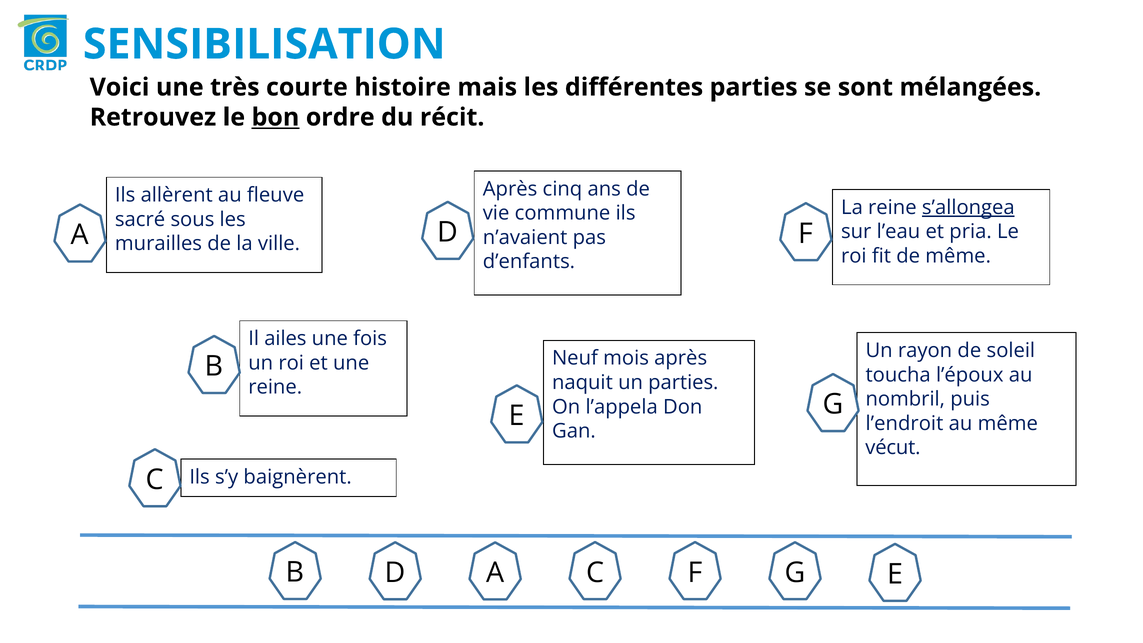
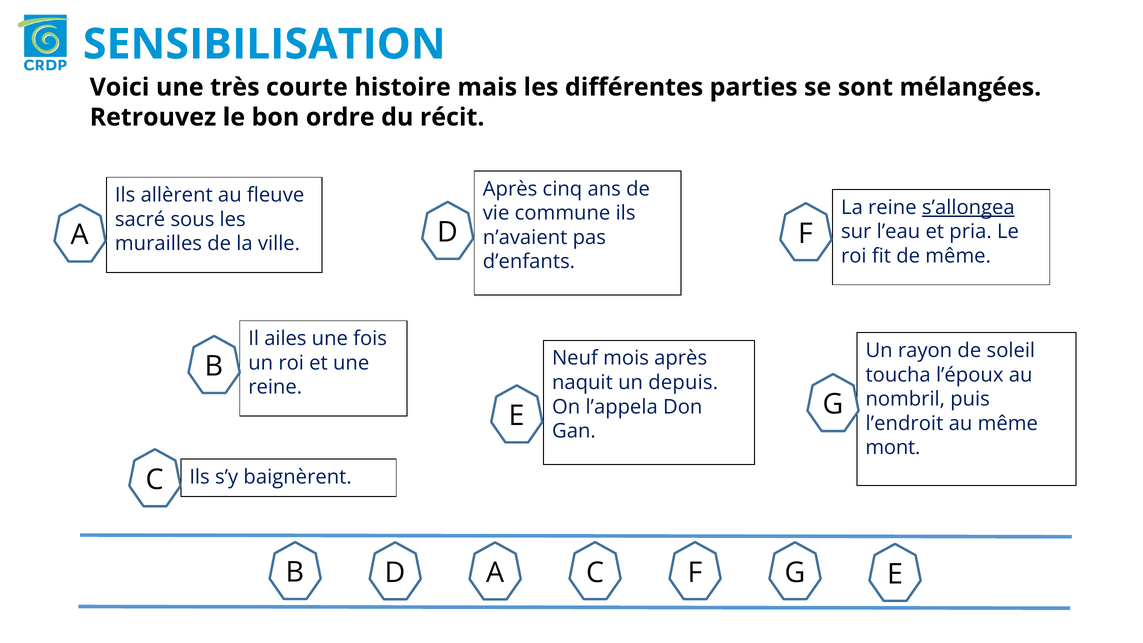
bon underline: present -> none (275, 117)
un parties: parties -> depuis (683, 382)
vécut: vécut -> mont (893, 448)
